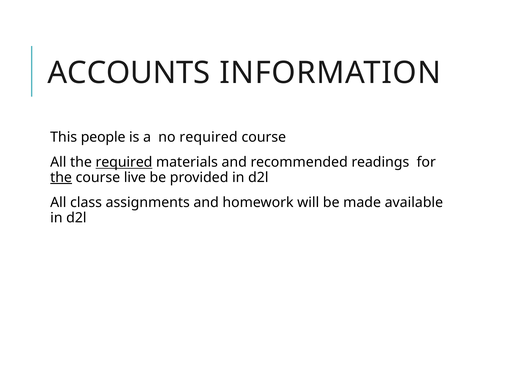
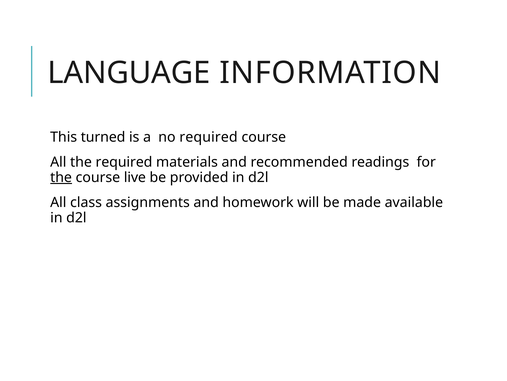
ACCOUNTS: ACCOUNTS -> LANGUAGE (129, 73)
people: people -> turned (103, 137)
required underline: present -> none (124, 162)
